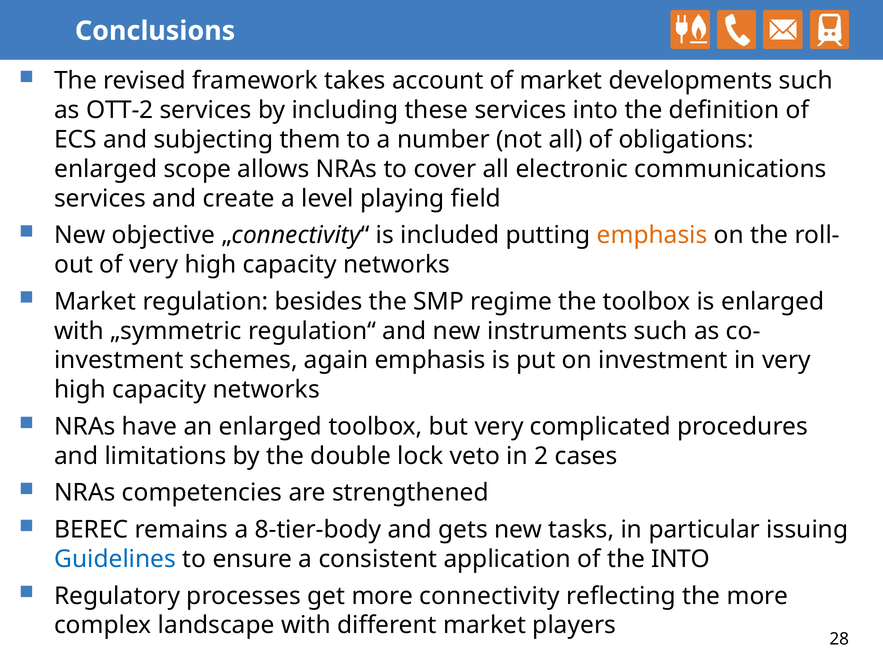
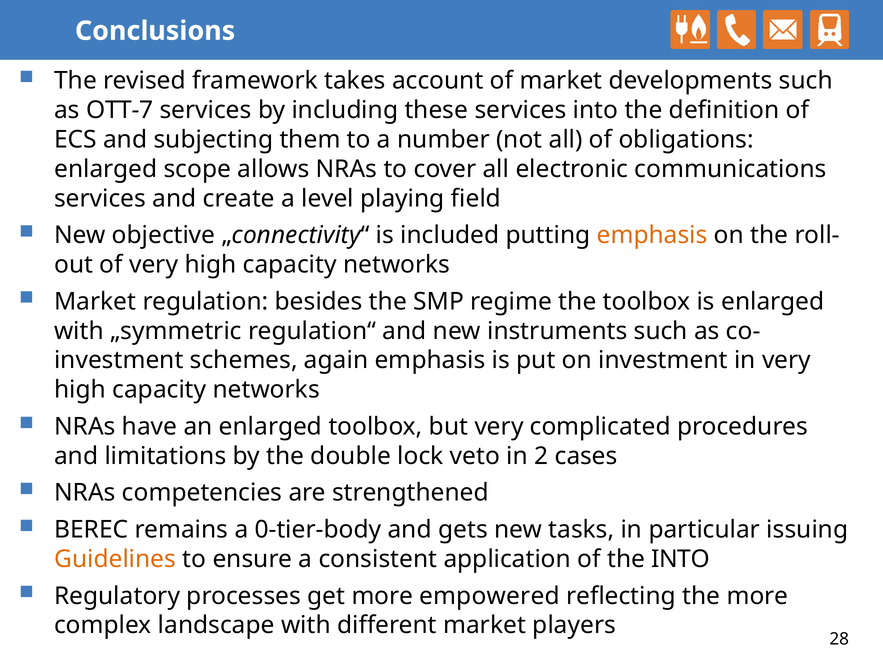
OTT-2: OTT-2 -> OTT-7 (120, 110)
8-tier-body: 8-tier-body -> 0-tier-body (318, 530)
Guidelines colour: blue -> orange (115, 559)
connectivity: connectivity -> empowered (490, 596)
